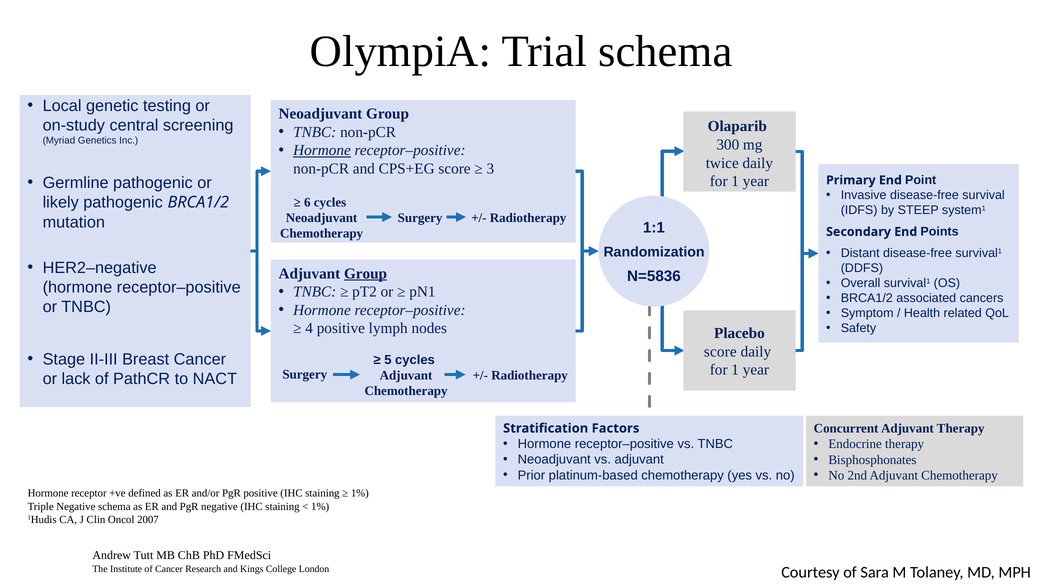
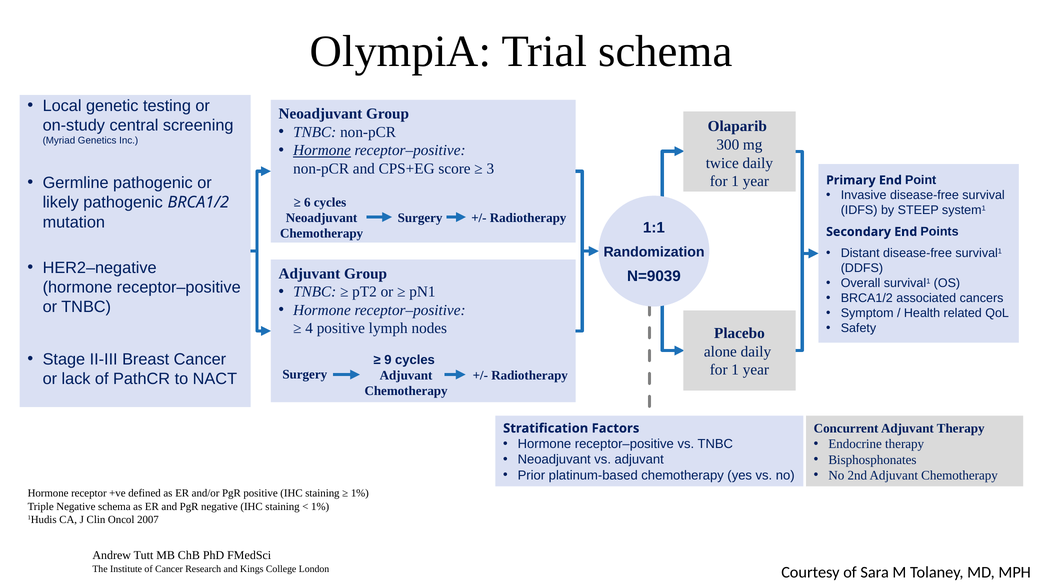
Group underline: present -> none (366, 274)
N=5836: N=5836 -> N=9039 (654, 276)
score: score -> alone (720, 351)
5: 5 -> 9 (388, 360)
